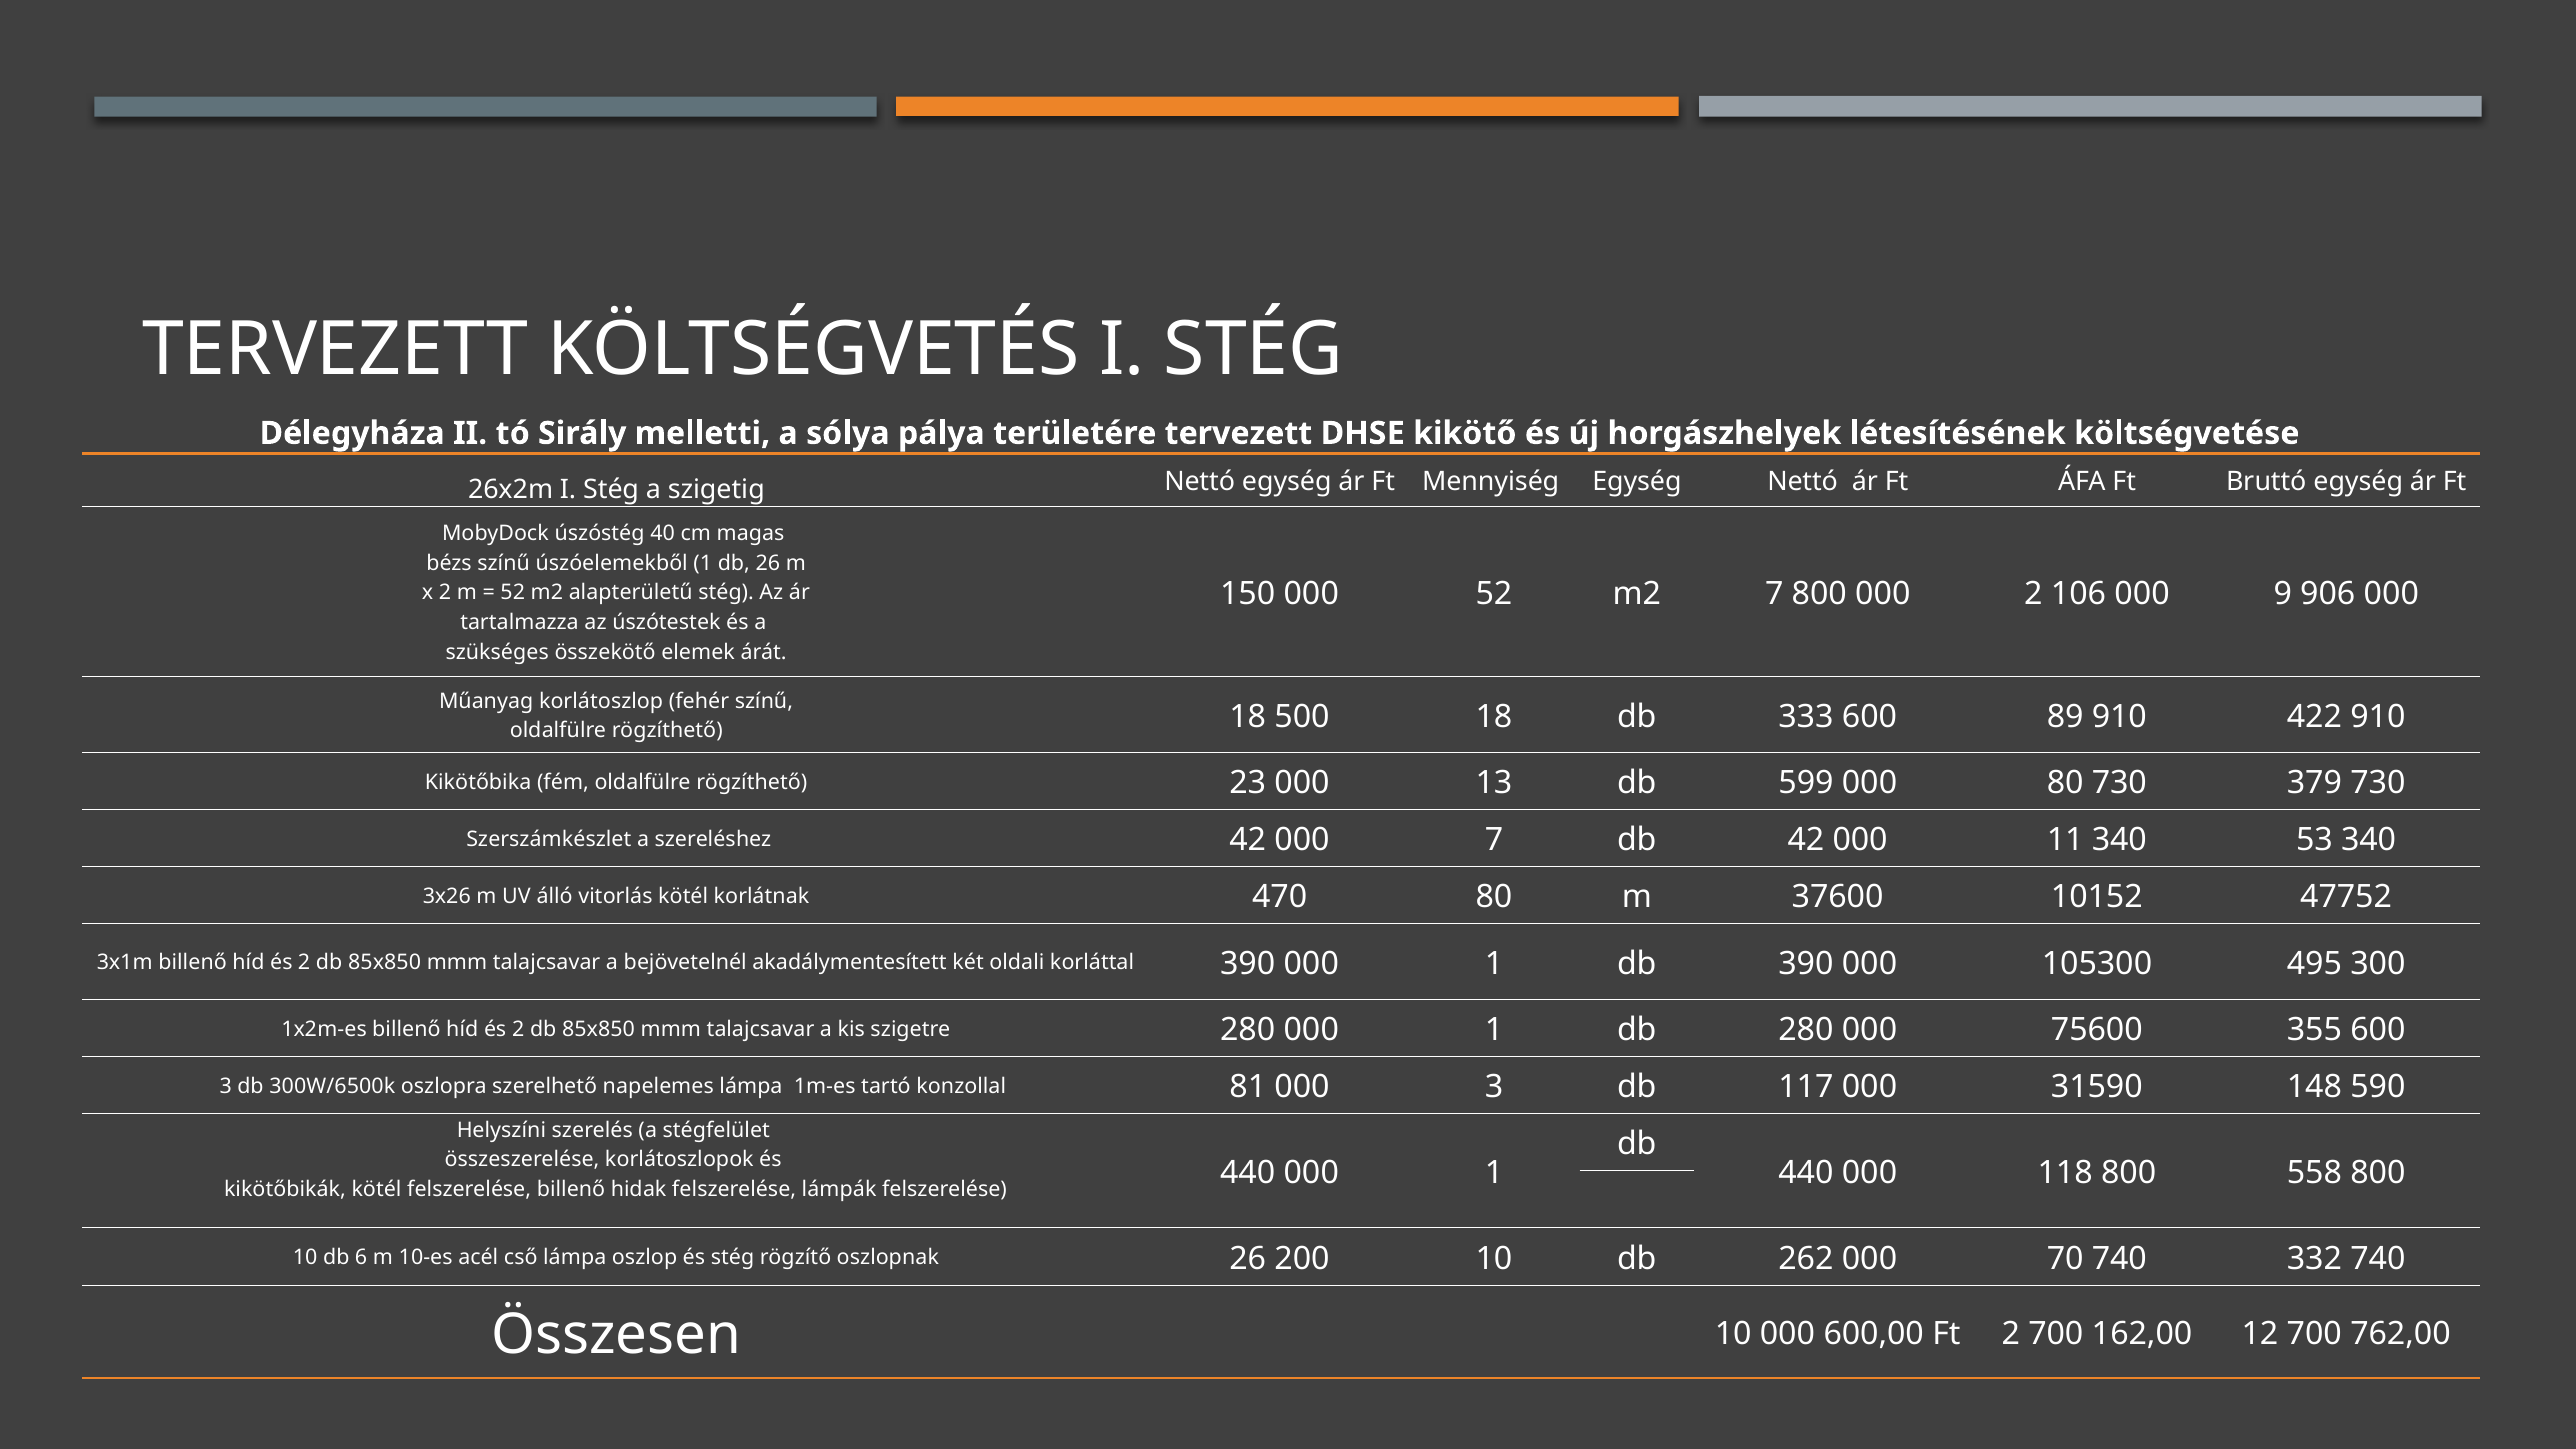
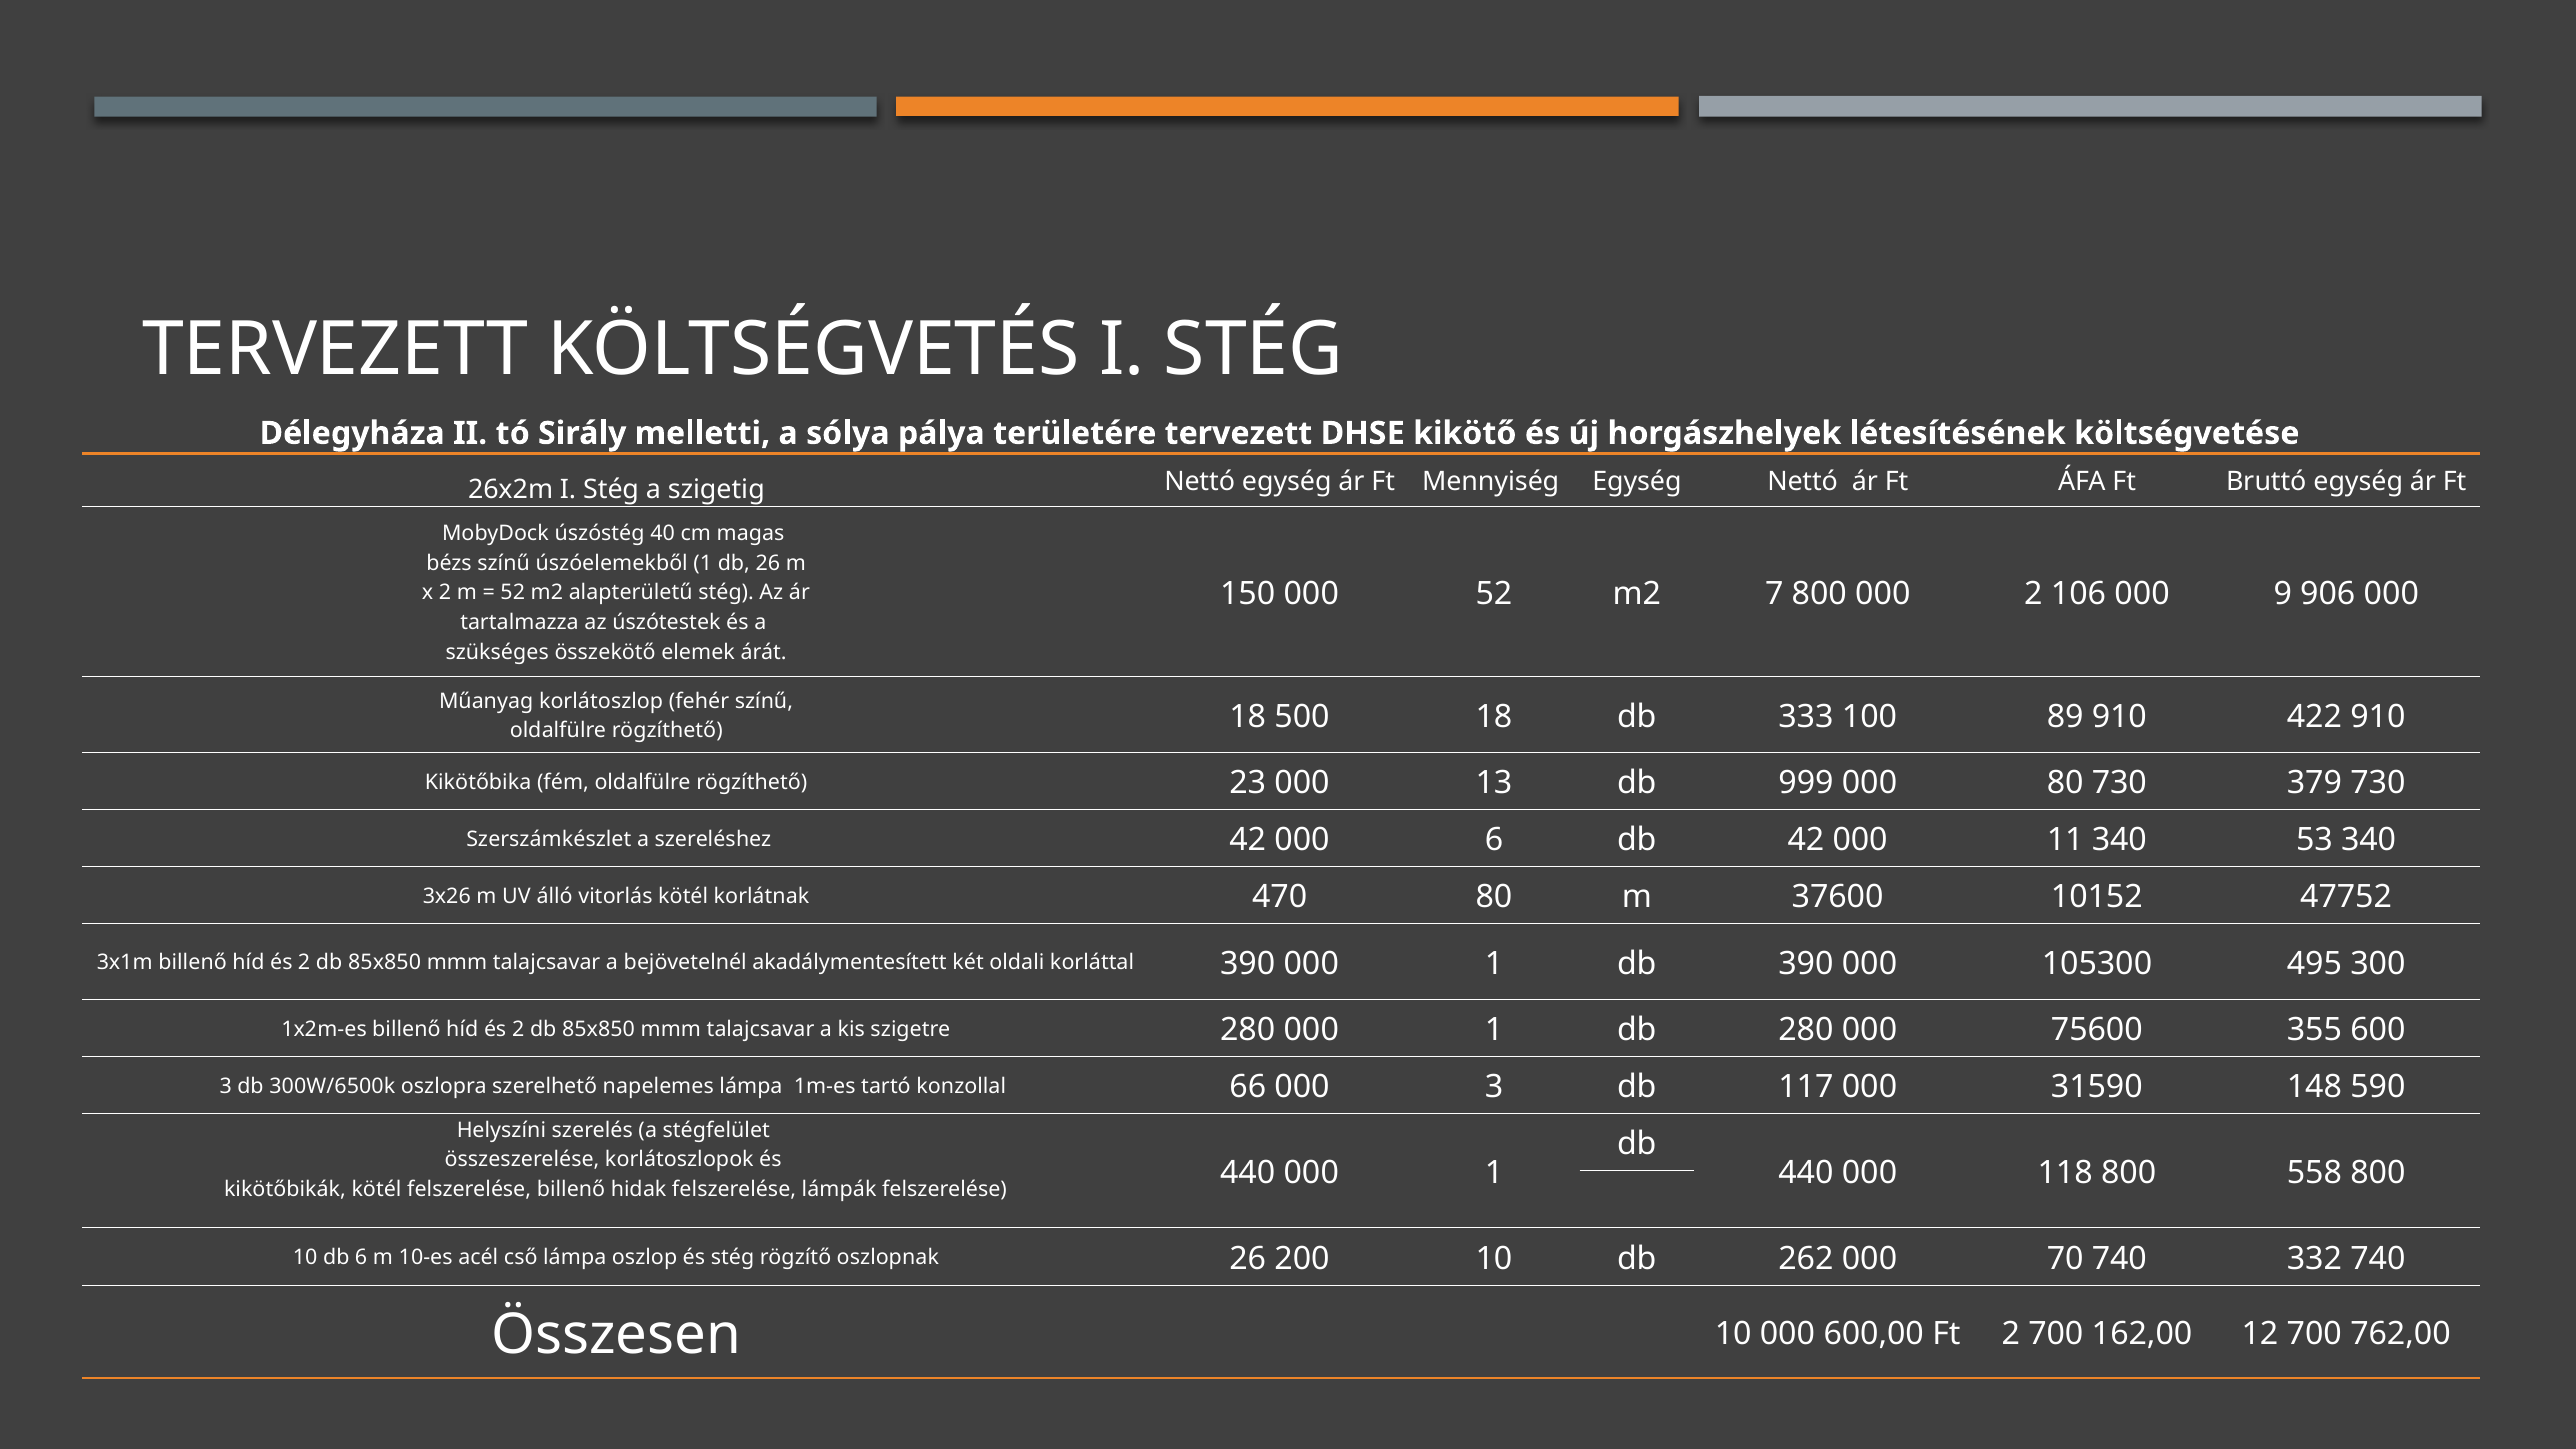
333 600: 600 -> 100 (1869, 716)
599: 599 -> 999 (1806, 783)
000 7: 7 -> 6 (1494, 840)
81: 81 -> 66 (1248, 1087)
